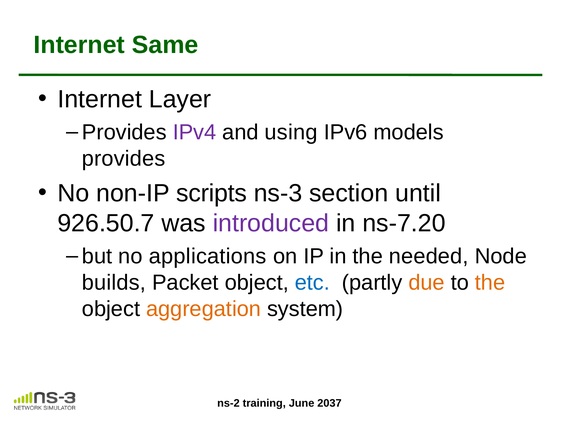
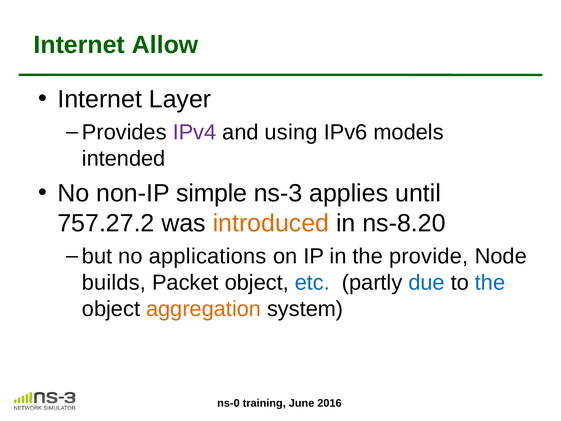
Same: Same -> Allow (165, 45)
provides: provides -> intended (124, 159)
scripts: scripts -> simple (212, 193)
section: section -> applies (349, 193)
926.50.7: 926.50.7 -> 757.27.2 (106, 223)
introduced colour: purple -> orange (271, 223)
ns-7.20: ns-7.20 -> ns-8.20 (404, 223)
needed: needed -> provide (429, 256)
due colour: orange -> blue (427, 282)
the colour: orange -> blue (490, 282)
ns-2: ns-2 -> ns-0 (228, 403)
2037: 2037 -> 2016 (329, 403)
